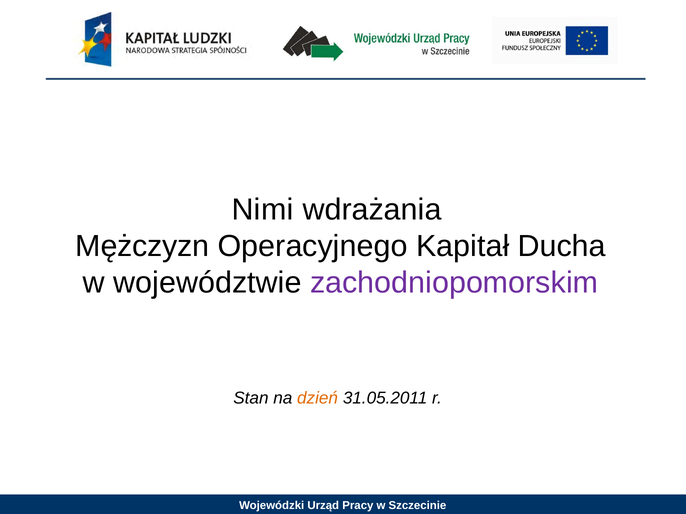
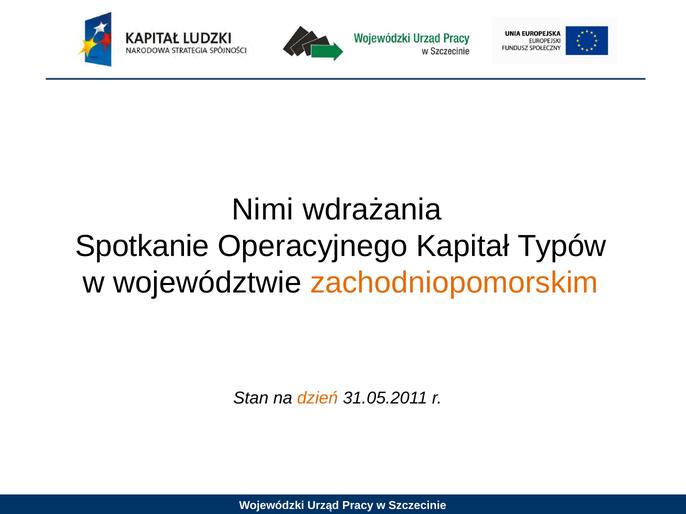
Mężczyzn: Mężczyzn -> Spotkanie (142, 246)
Ducha: Ducha -> Typów (562, 246)
zachodniopomorskim colour: purple -> orange (454, 283)
